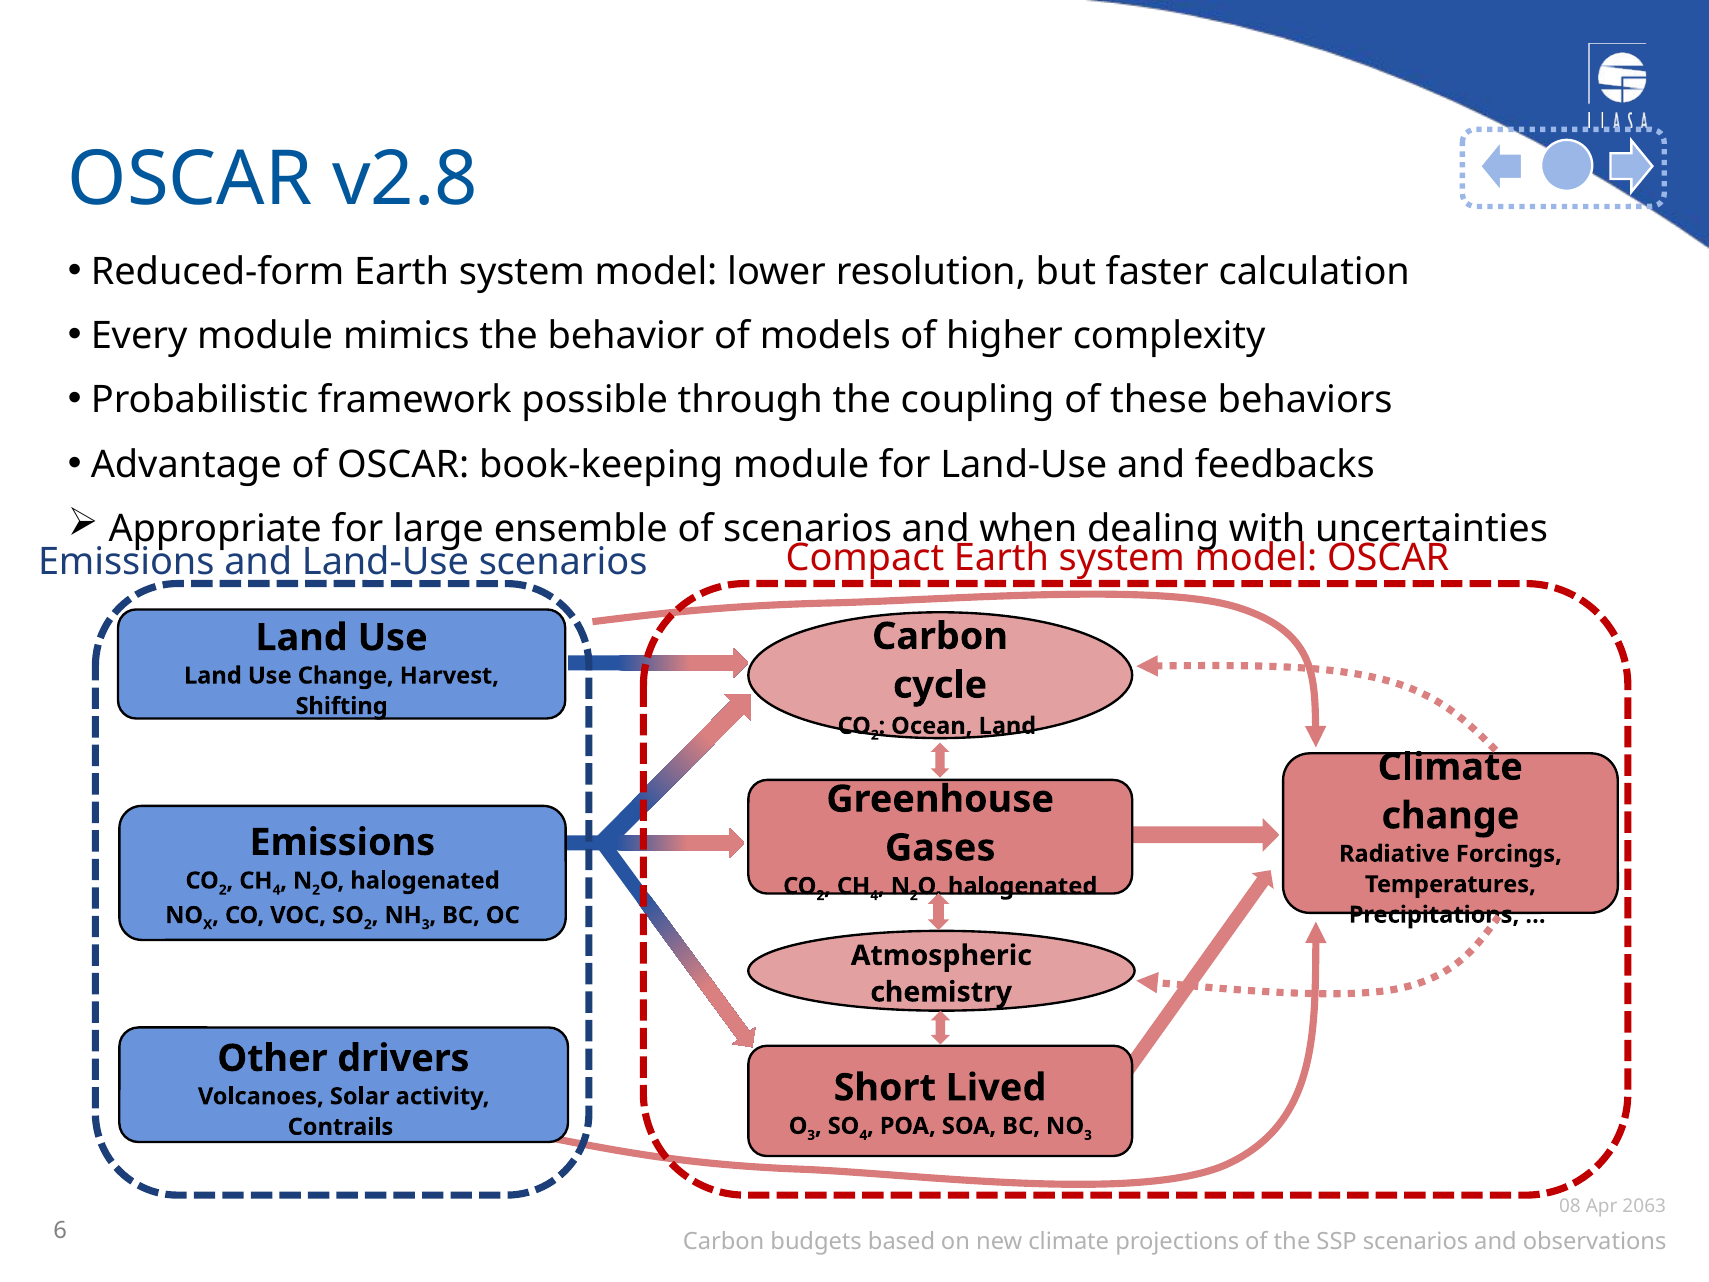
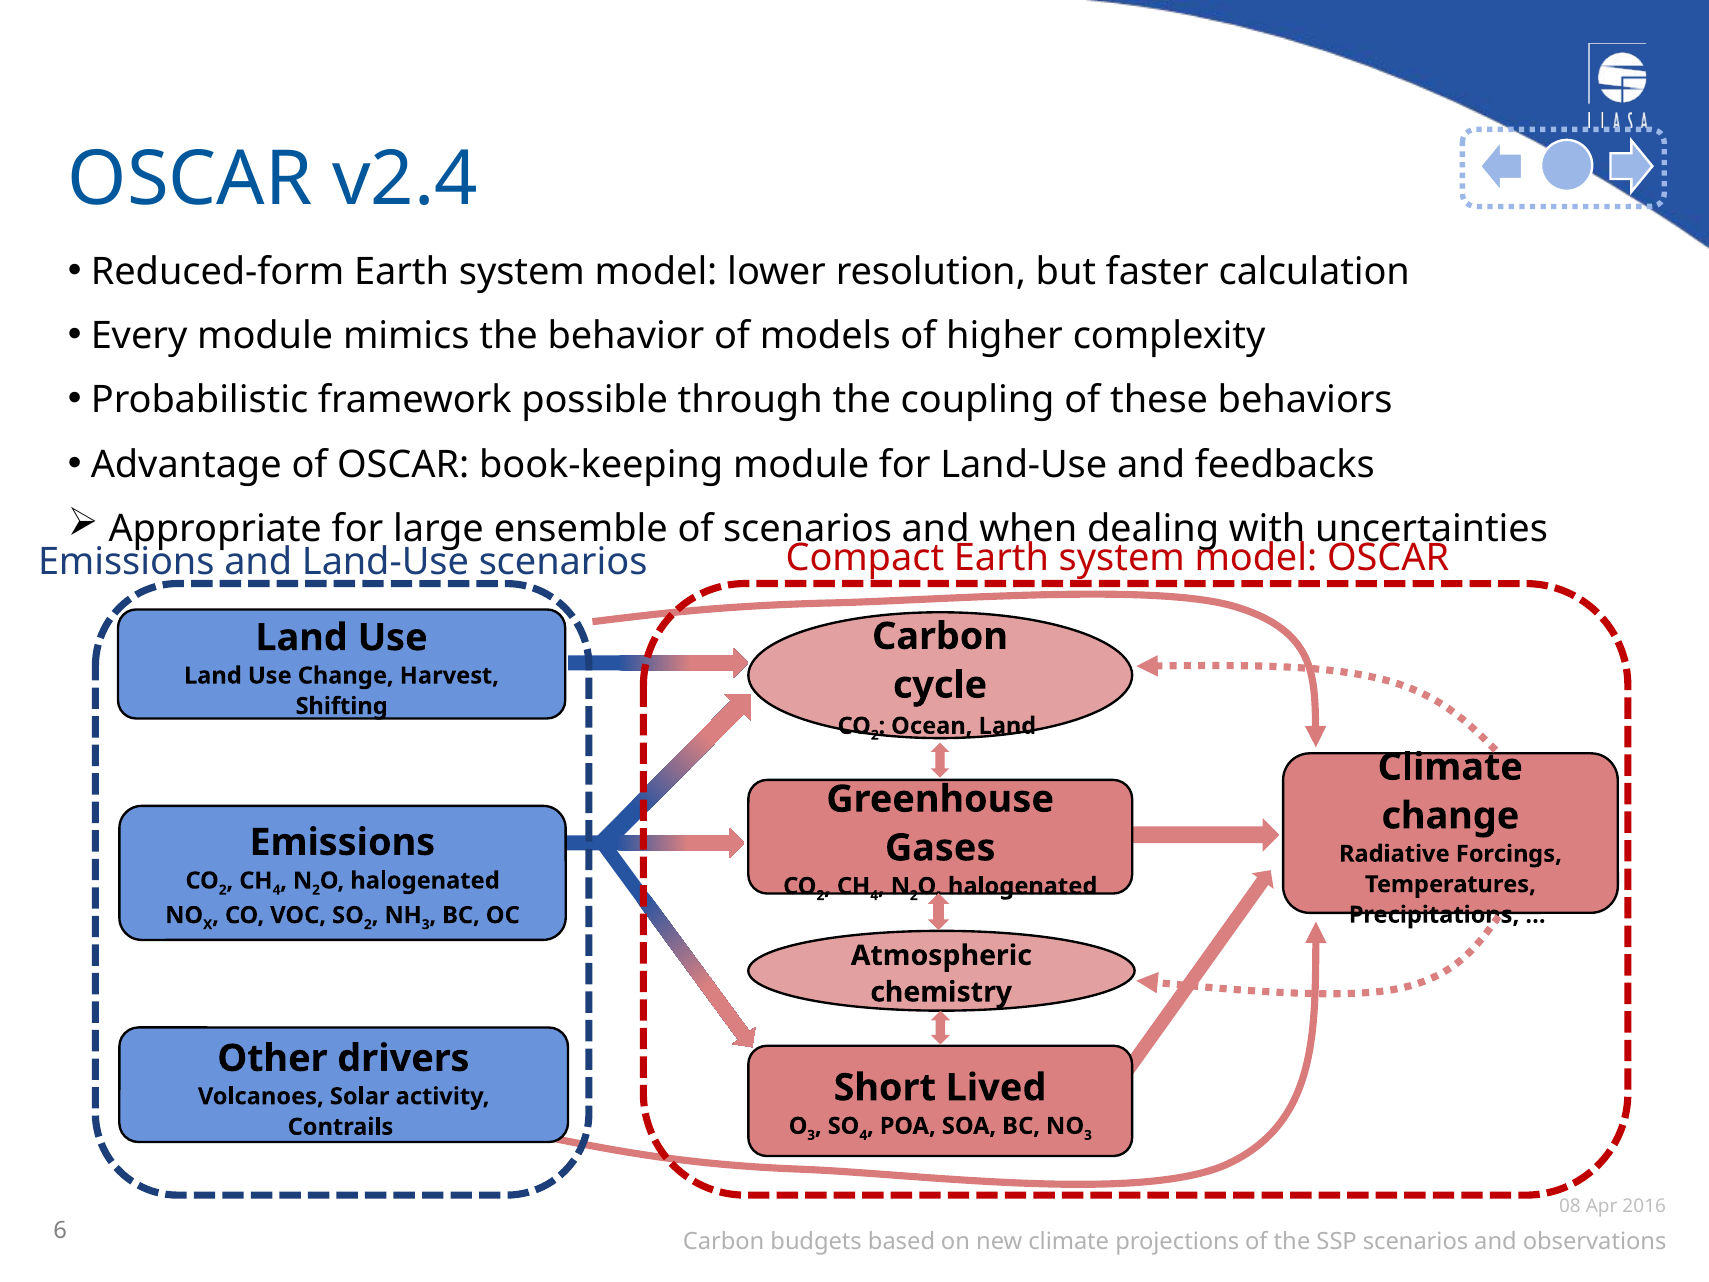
v2.8: v2.8 -> v2.4 (405, 180)
2063: 2063 -> 2016 (1644, 1206)
